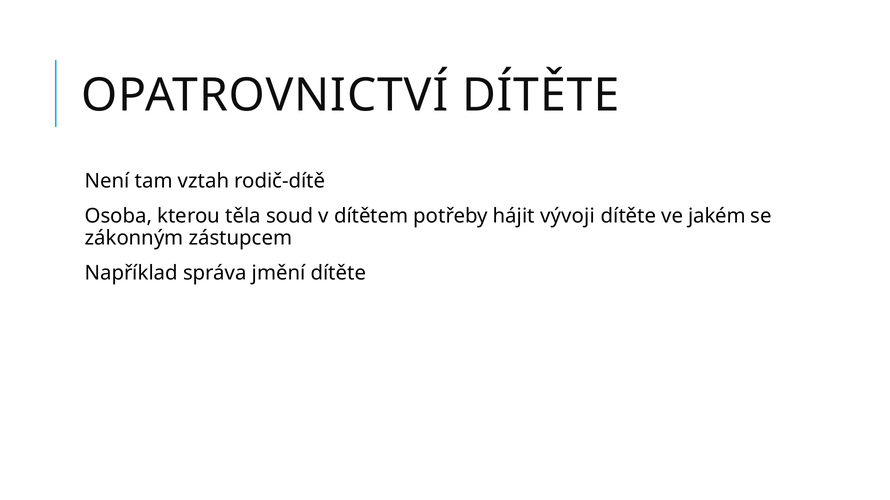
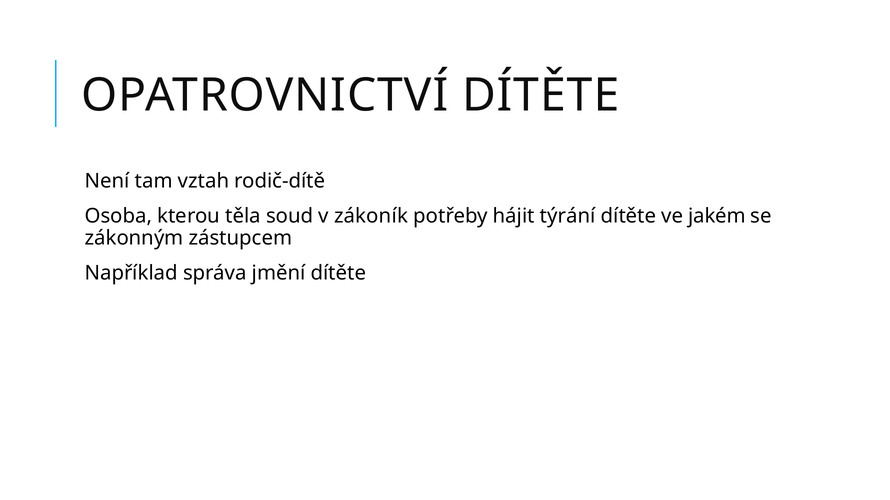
dítětem: dítětem -> zákoník (371, 216)
vývoji: vývoji -> týrání (568, 216)
